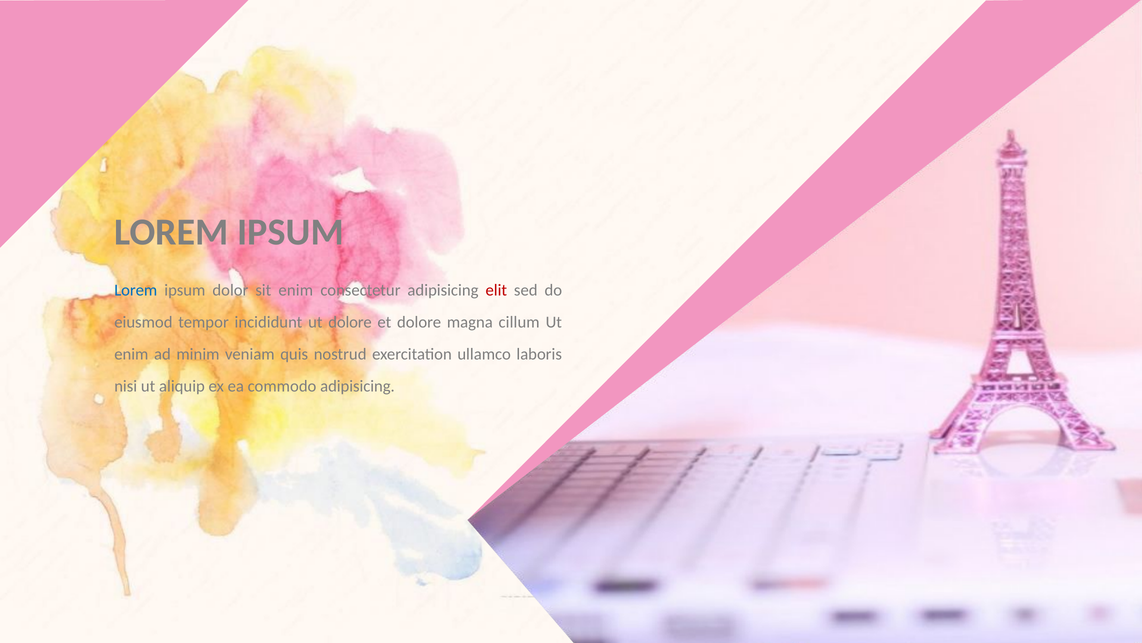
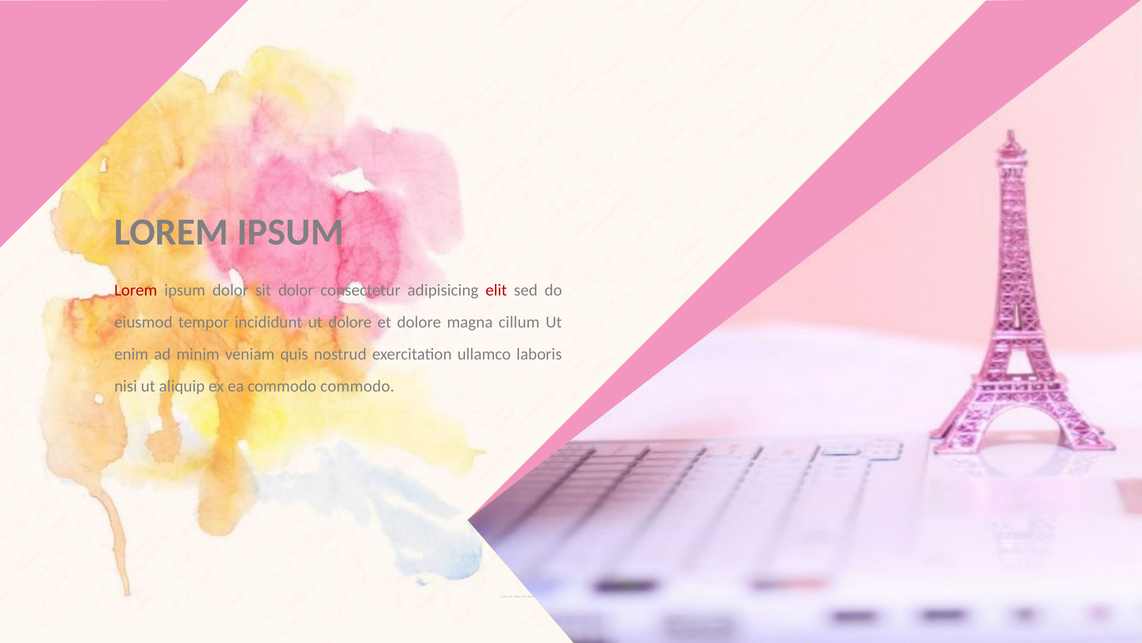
Lorem colour: blue -> red (136, 290)
sit enim: enim -> dolor (296, 290)
commodo adipisicing: adipisicing -> commodo (357, 386)
